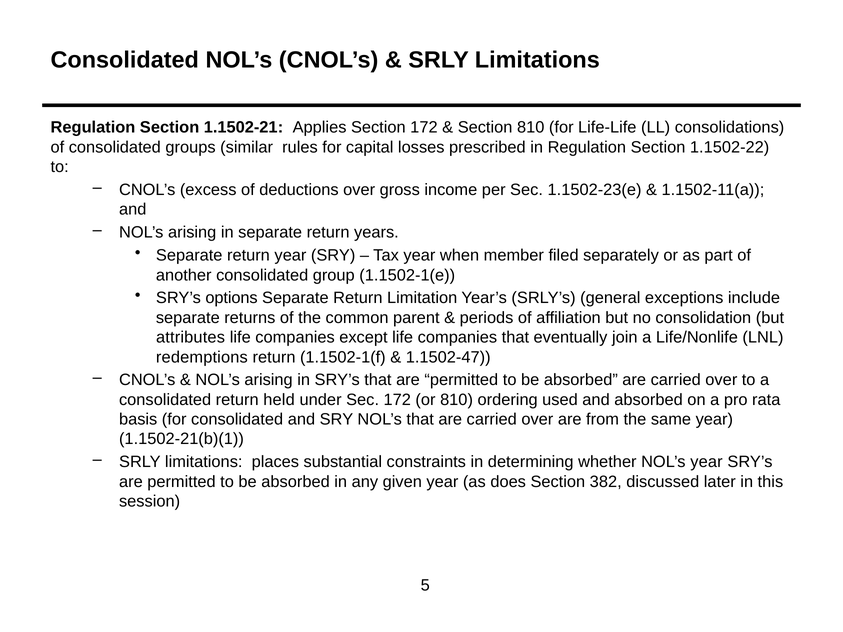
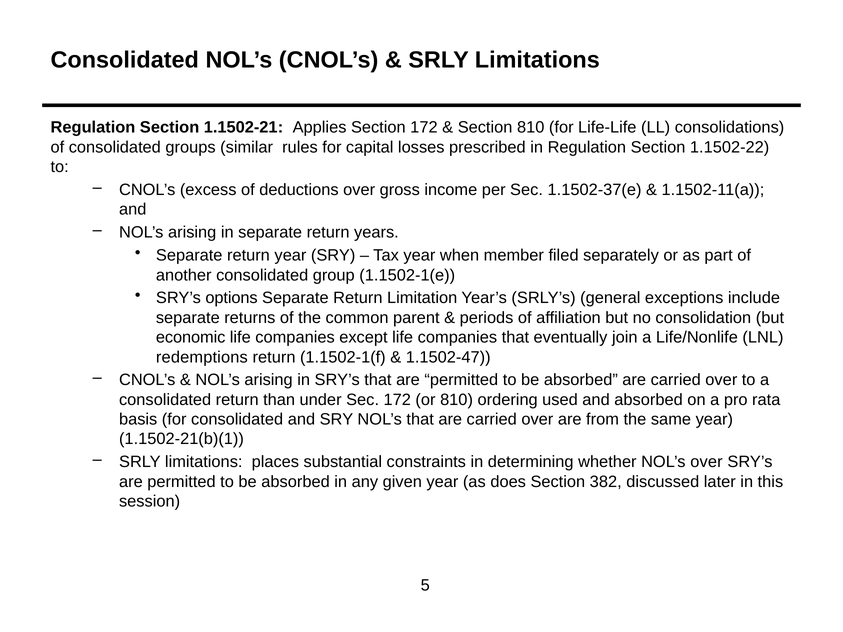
1.1502-23(e: 1.1502-23(e -> 1.1502-37(e (595, 190)
attributes: attributes -> economic (191, 338)
held: held -> than (279, 400)
NOL’s year: year -> over (706, 462)
